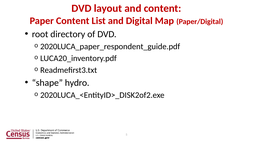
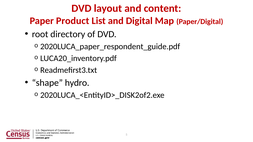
Paper Content: Content -> Product (73, 21)
